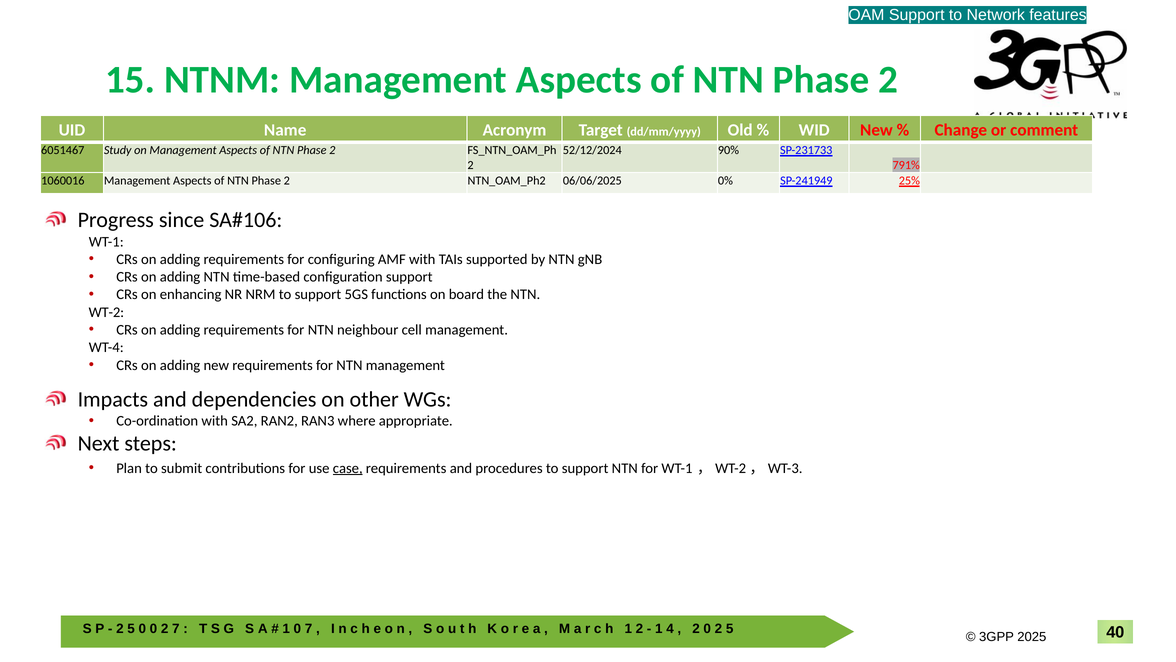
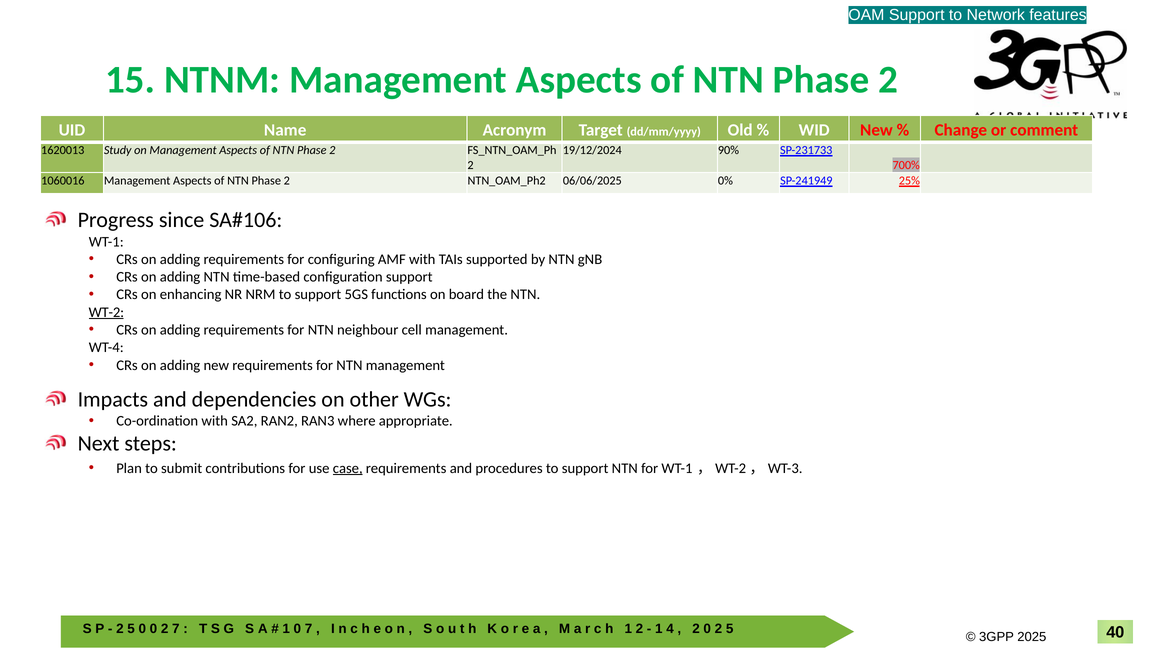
6051467: 6051467 -> 1620013 (63, 150)
52/12/2024: 52/12/2024 -> 19/12/2024 (592, 150)
791%: 791% -> 700% (906, 165)
WT-2 underline: none -> present (106, 312)
